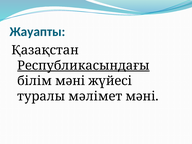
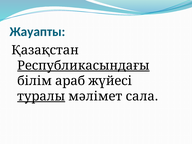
білім мәні: мәні -> араб (70, 81)
туралы underline: none -> present (41, 96)
мәлімет мәні: мәні -> сала (142, 96)
